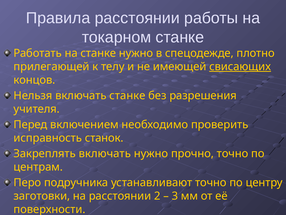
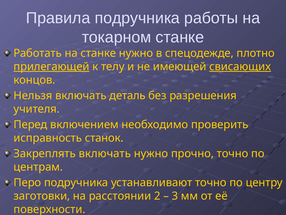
Правила расстоянии: расстоянии -> подручника (137, 18)
прилегающей underline: none -> present (52, 66)
включать станке: станке -> деталь (128, 95)
